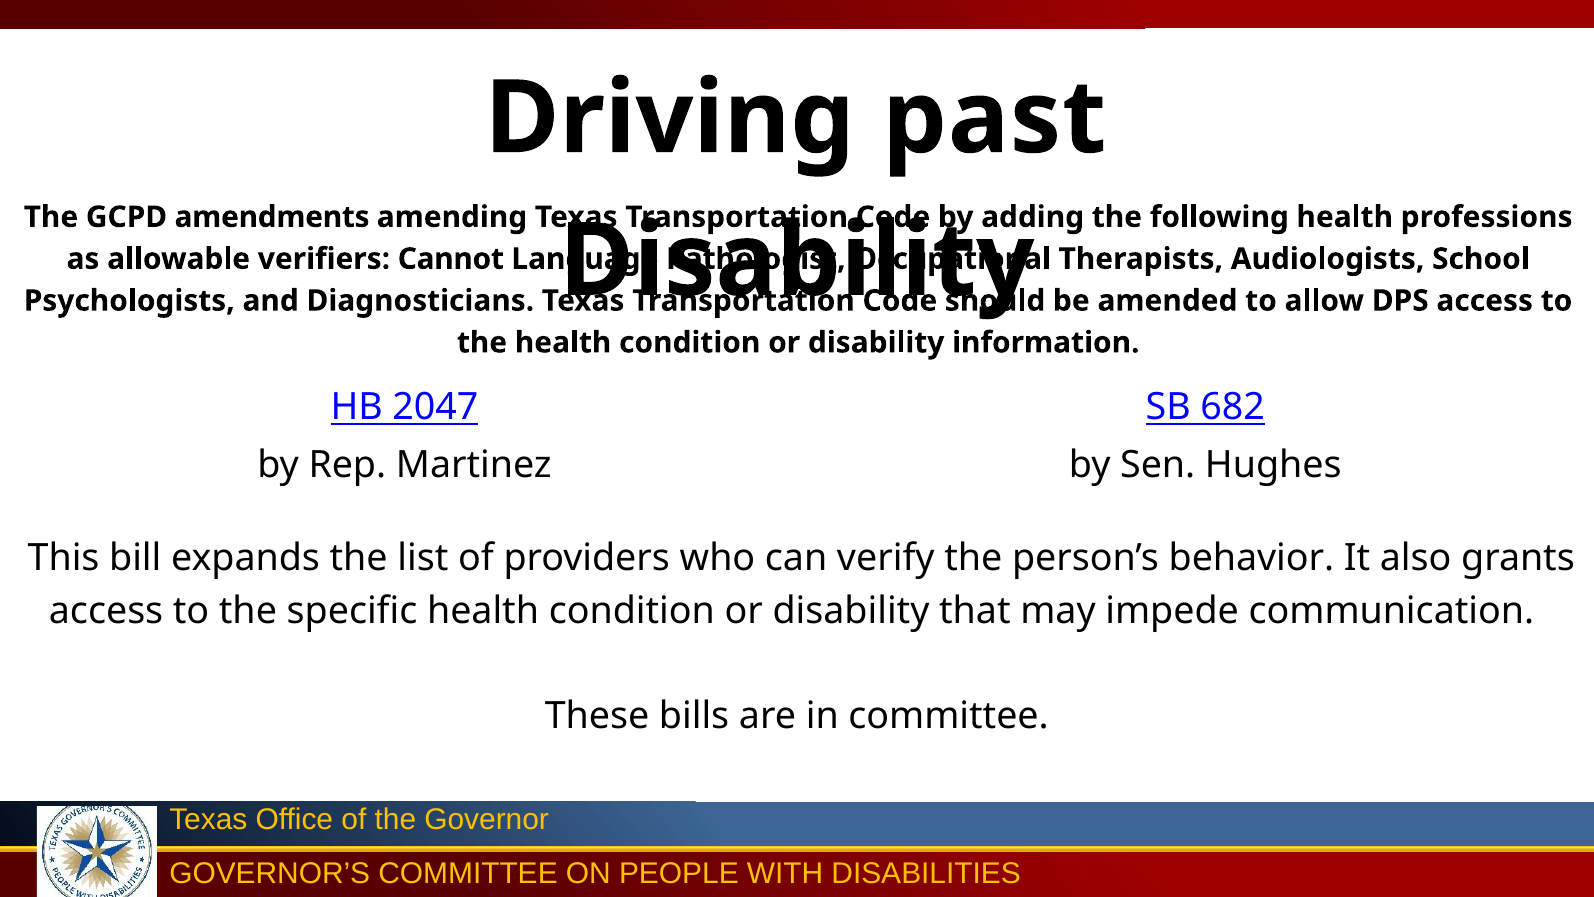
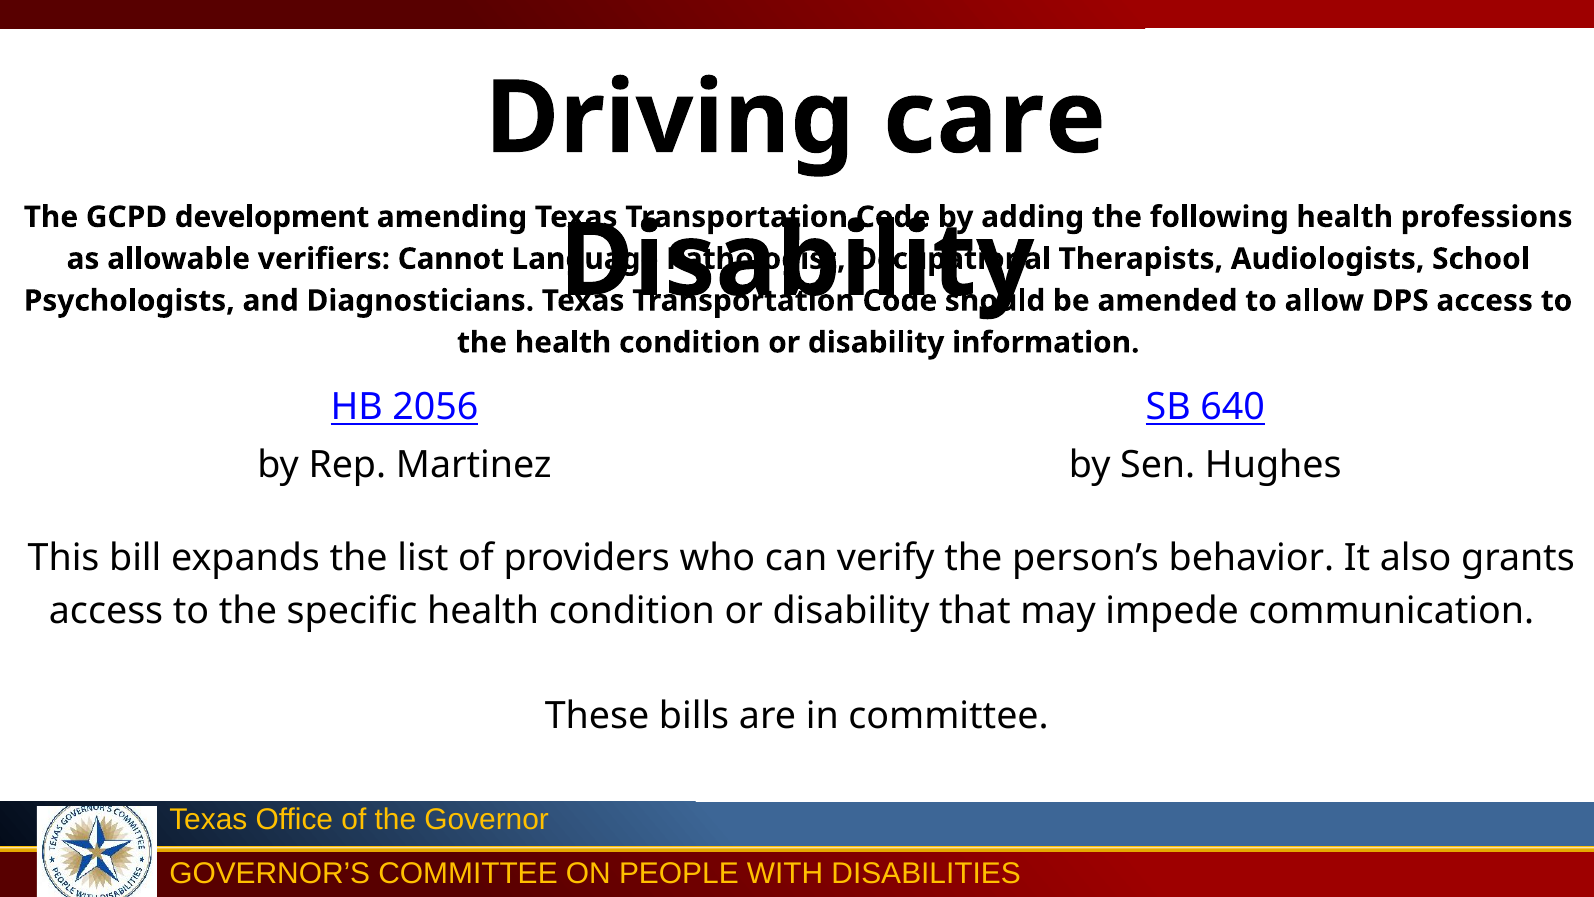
past: past -> care (994, 119)
amendments: amendments -> development (272, 217)
2047: 2047 -> 2056 (435, 407)
682: 682 -> 640 (1233, 407)
